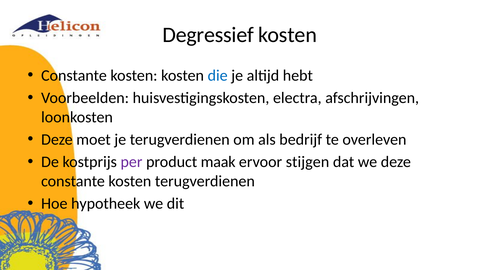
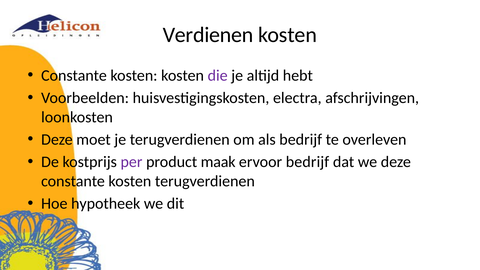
Degressief: Degressief -> Verdienen (208, 35)
die colour: blue -> purple (218, 76)
ervoor stijgen: stijgen -> bedrijf (307, 162)
